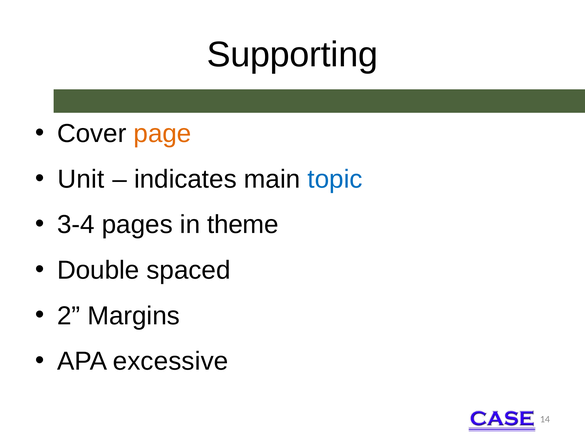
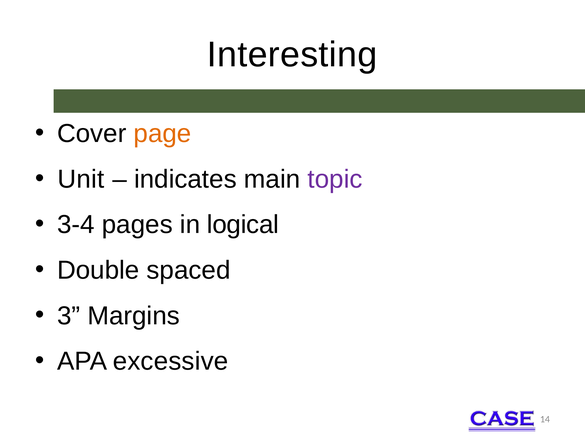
Supporting: Supporting -> Interesting (292, 55)
topic colour: blue -> purple (335, 179)
theme: theme -> logical (243, 225)
2: 2 -> 3 (69, 316)
